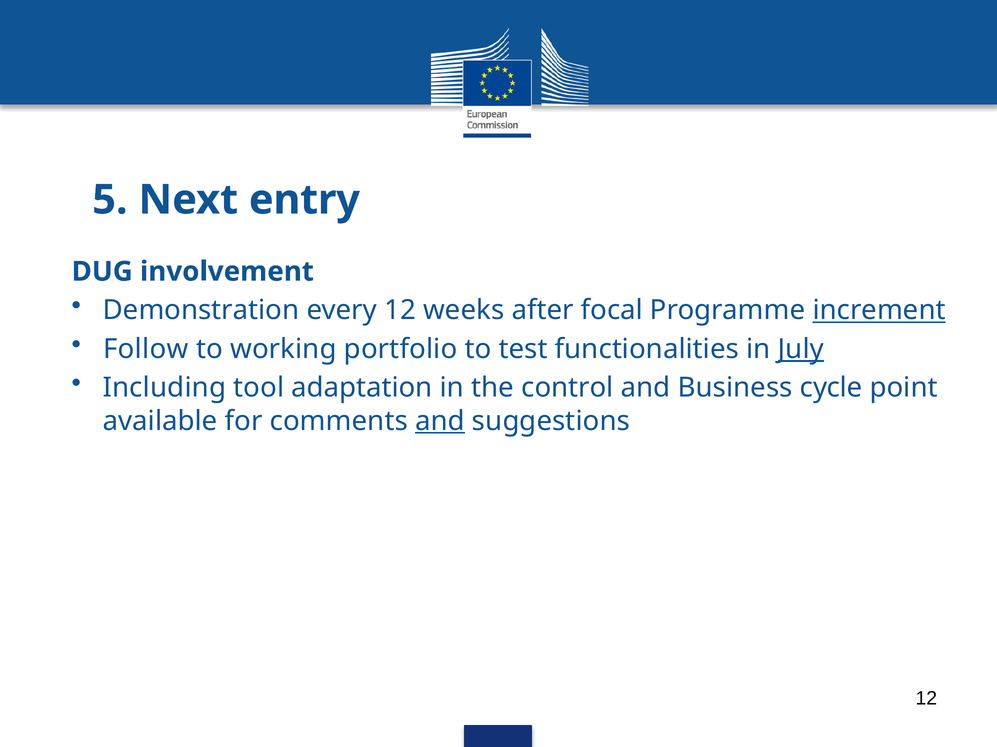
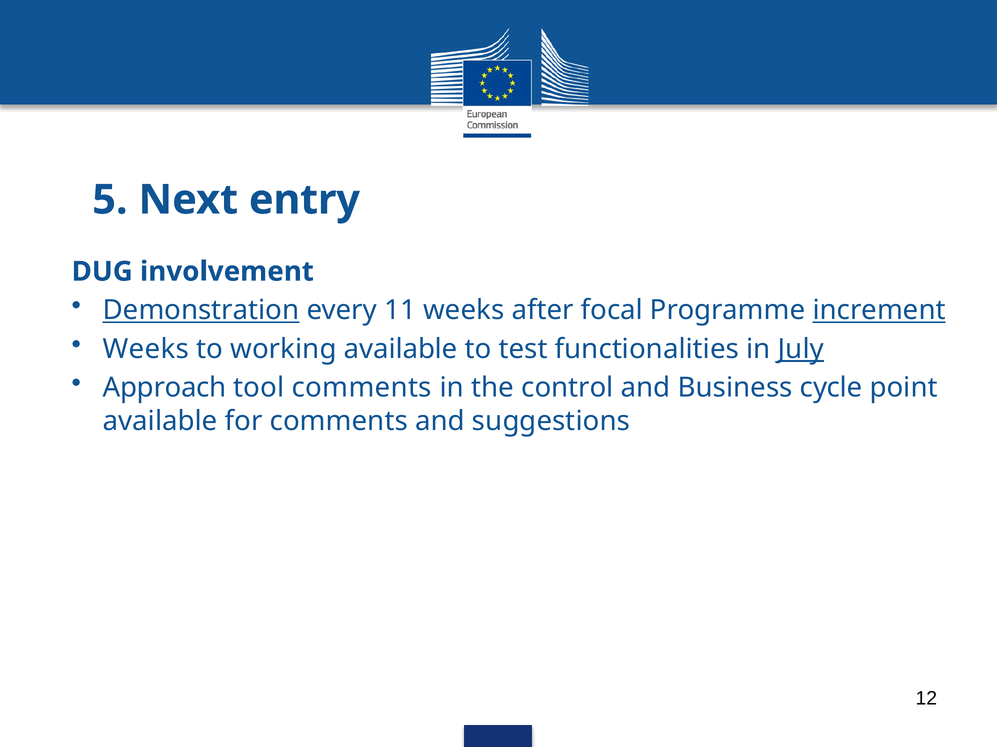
Demonstration underline: none -> present (201, 311)
every 12: 12 -> 11 (400, 311)
Follow: Follow -> Weeks (146, 349)
working portfolio: portfolio -> available (401, 349)
Including: Including -> Approach (165, 388)
tool adaptation: adaptation -> comments (362, 388)
and underline: present -> none (440, 421)
